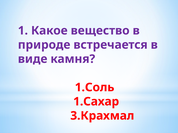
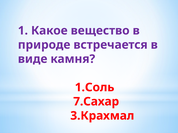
1.Сахар: 1.Сахар -> 7.Сахар (96, 102)
